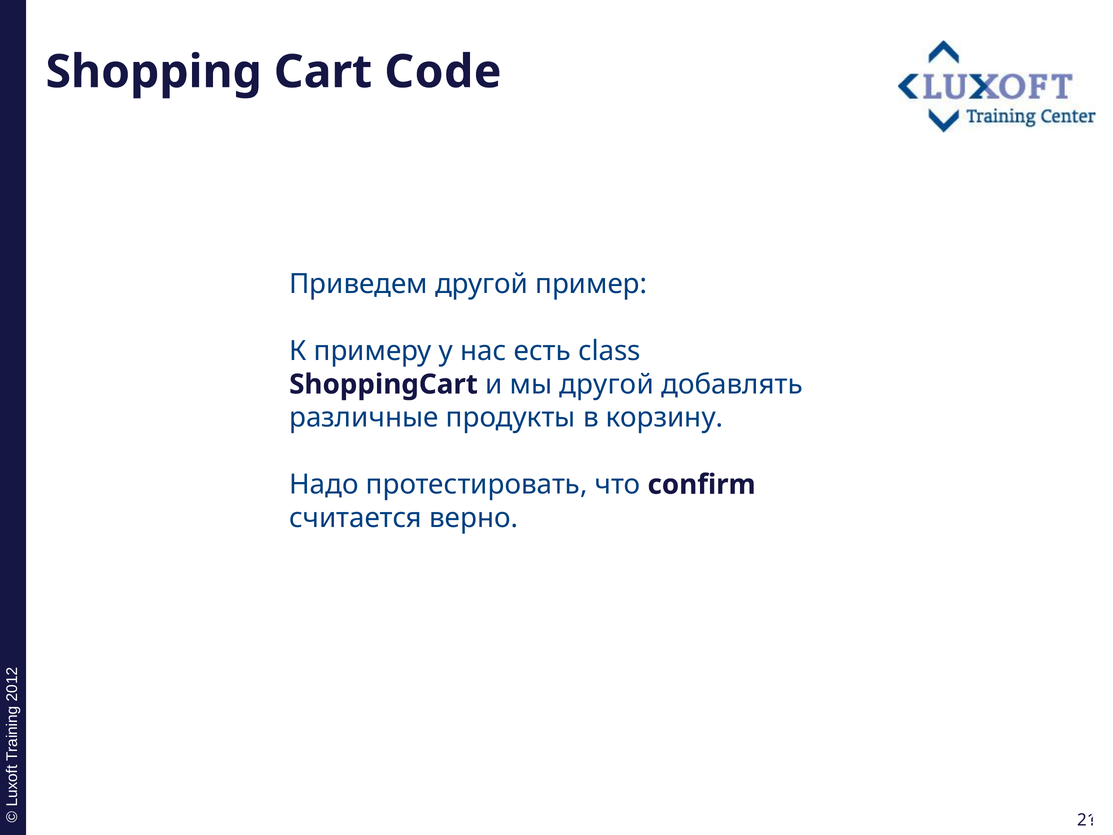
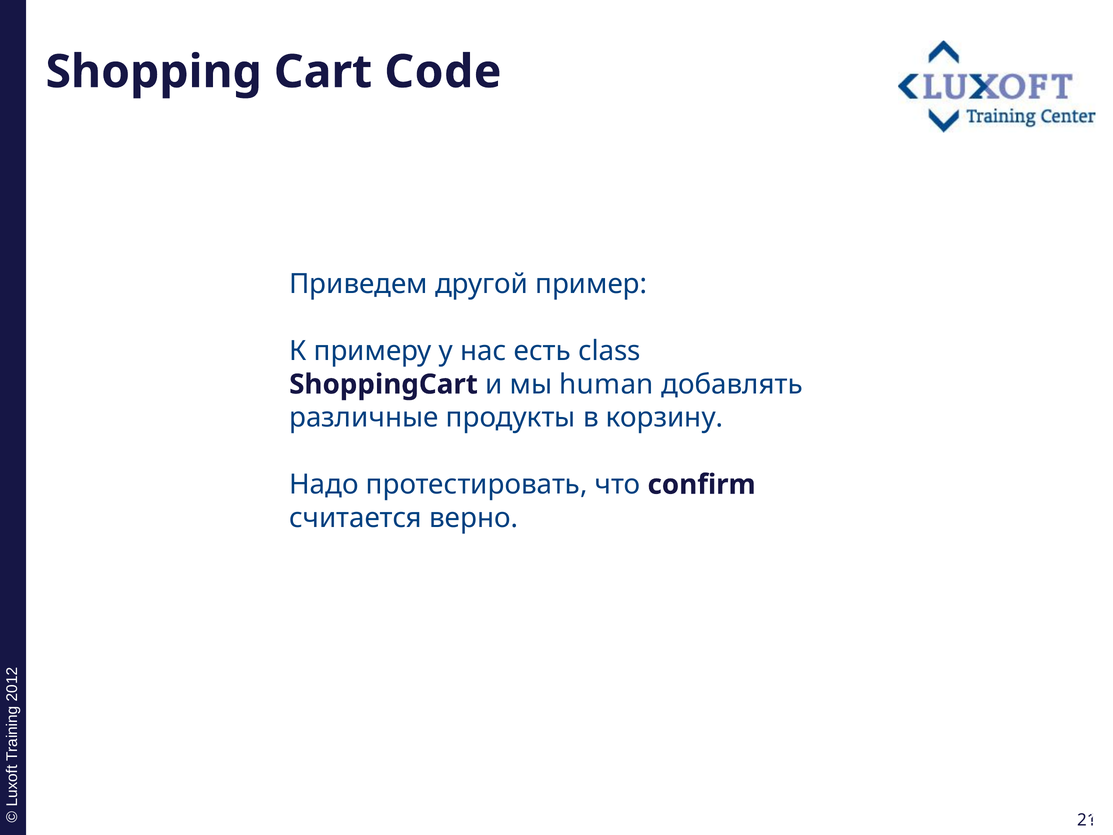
мы другой: другой -> human (607, 384)
